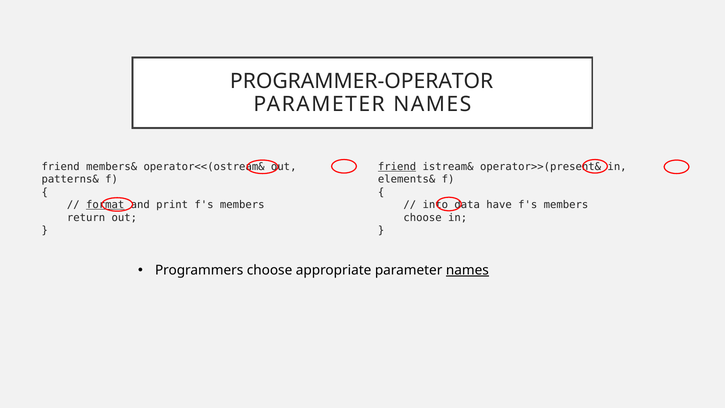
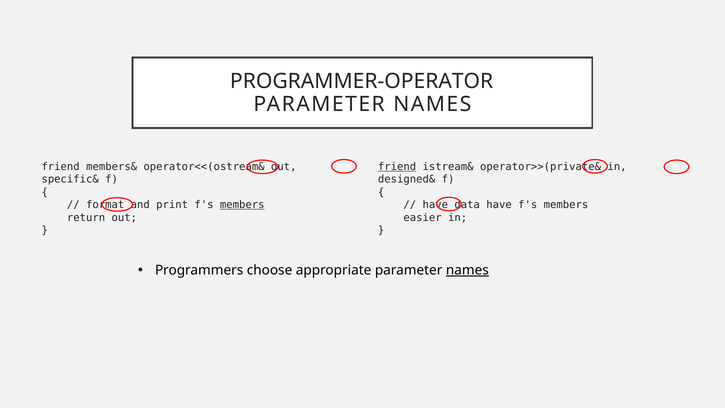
operator>>(present&: operator>>(present& -> operator>>(private& (541, 167)
patterns&: patterns& -> specific& (70, 179)
elements&: elements& -> designed& (407, 179)
format underline: present -> none (105, 205)
members underline: none -> present (242, 205)
into: into -> have (435, 205)
choose: choose -> easier (423, 217)
